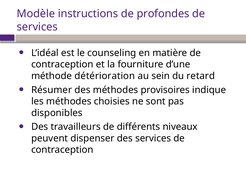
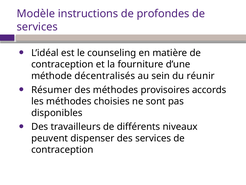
détérioration: détérioration -> décentralisés (105, 76)
retard: retard -> réunir (201, 76)
indique: indique -> accords (209, 90)
